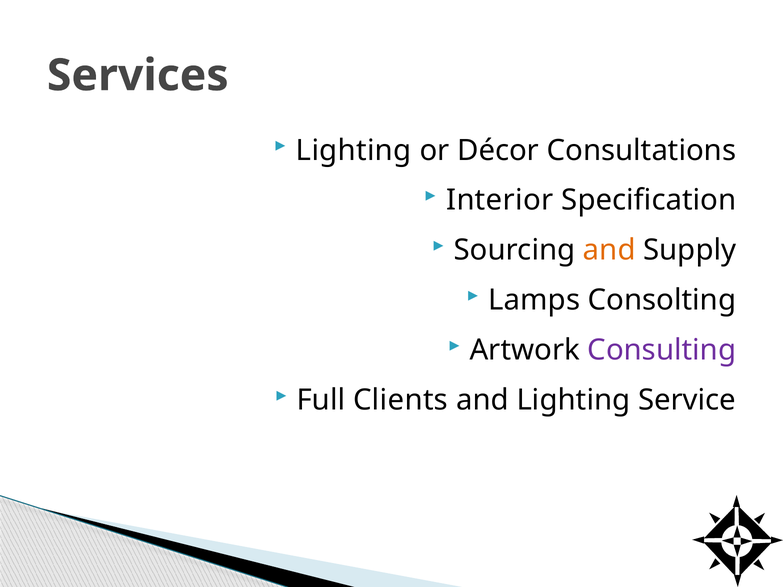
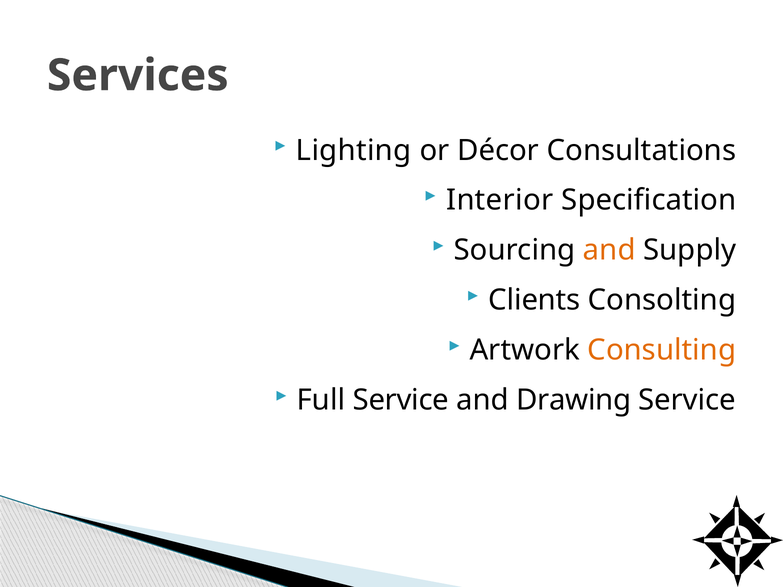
Lamps: Lamps -> Clients (534, 300)
Consulting colour: purple -> orange (662, 350)
Full Clients: Clients -> Service (401, 400)
and Lighting: Lighting -> Drawing (574, 400)
